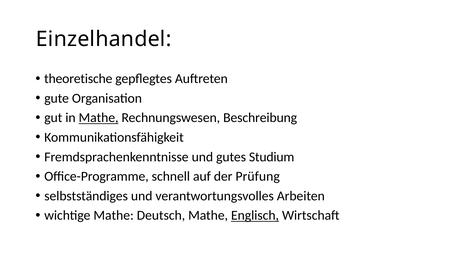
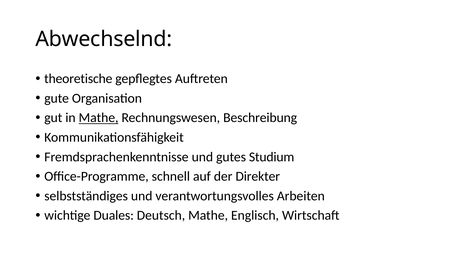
Einzelhandel: Einzelhandel -> Abwechselnd (104, 39)
Prüfung: Prüfung -> Direkter (258, 176)
wichtige Mathe: Mathe -> Duales (114, 216)
Englisch underline: present -> none (255, 216)
